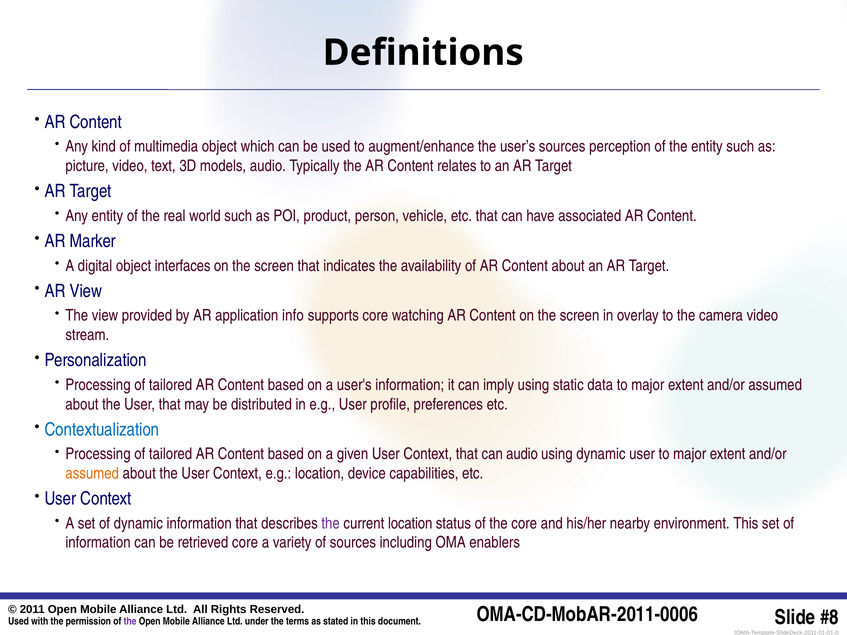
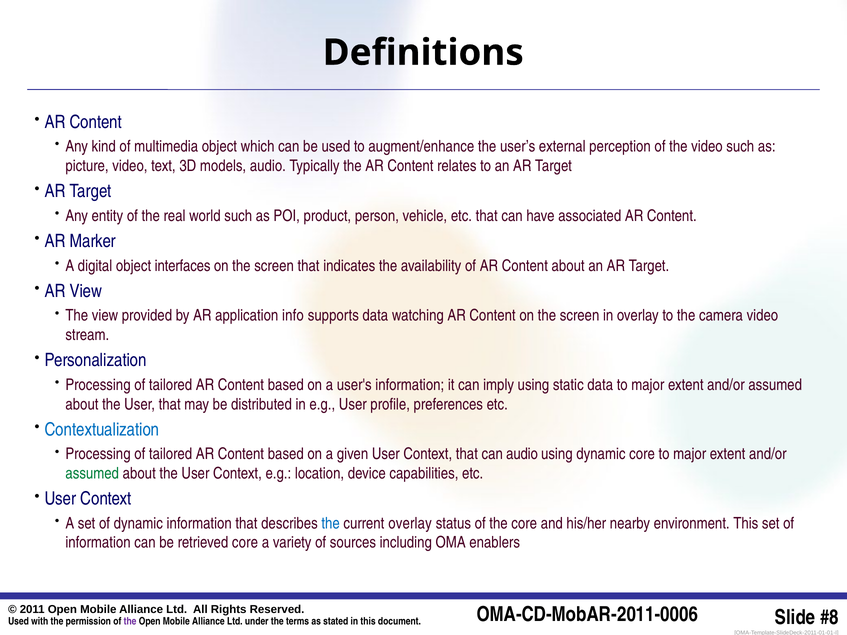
user’s sources: sources -> external (562, 147)
the entity: entity -> video (707, 147)
supports core: core -> data (375, 316)
dynamic user: user -> core (642, 454)
assumed colour: orange -> green (92, 474)
the colour: purple -> blue (331, 524)
current location: location -> overlay (410, 524)
